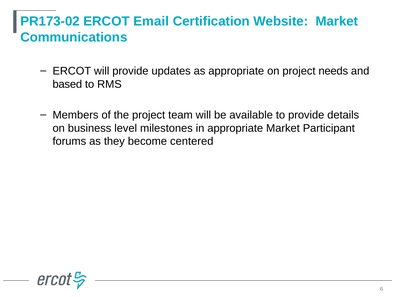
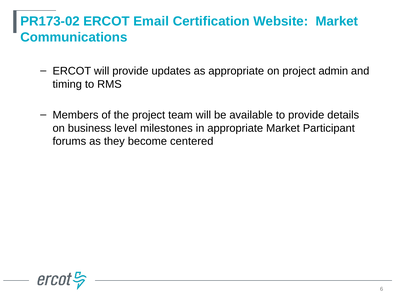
needs: needs -> admin (333, 71)
based: based -> timing (67, 84)
